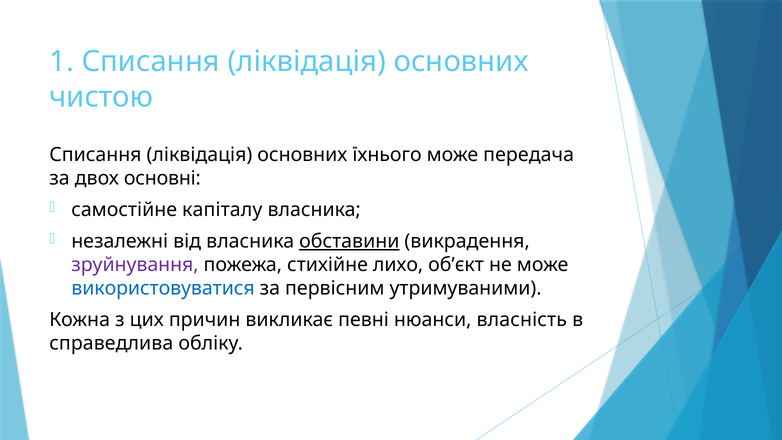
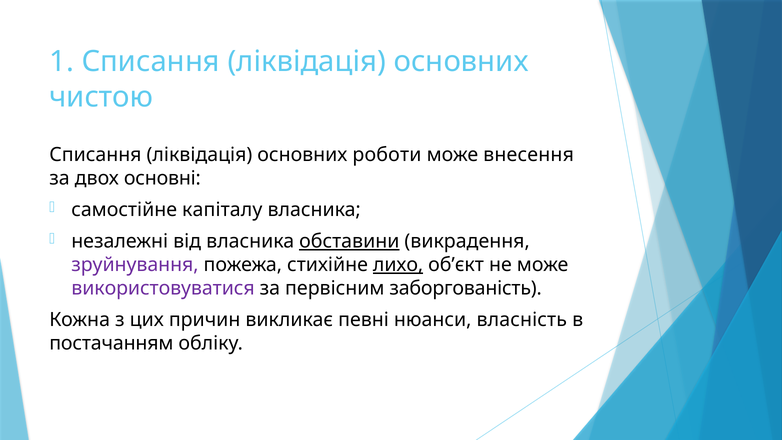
їхнього: їхнього -> роботи (387, 155)
передача: передача -> внесення (529, 155)
лихо underline: none -> present (398, 265)
використовуватися colour: blue -> purple (163, 288)
утримуваними: утримуваними -> заборгованість (466, 288)
справедлива: справедлива -> постачанням (111, 343)
